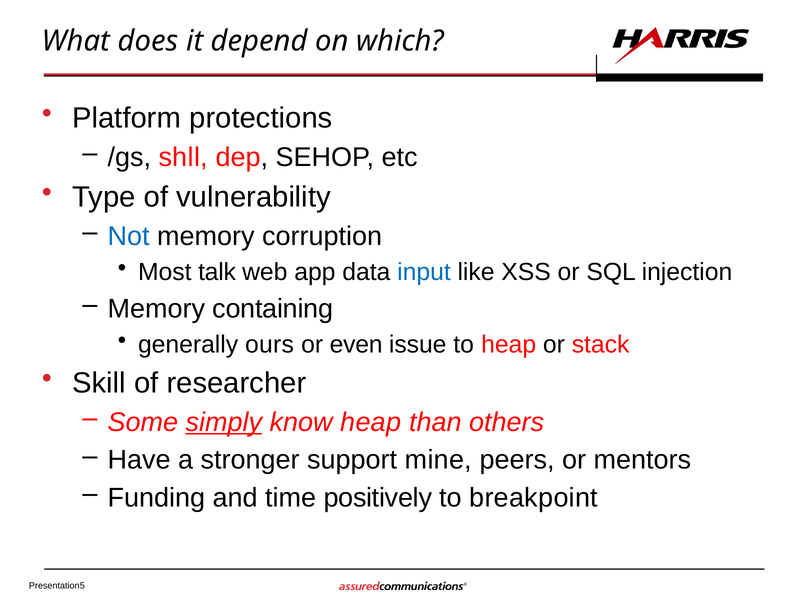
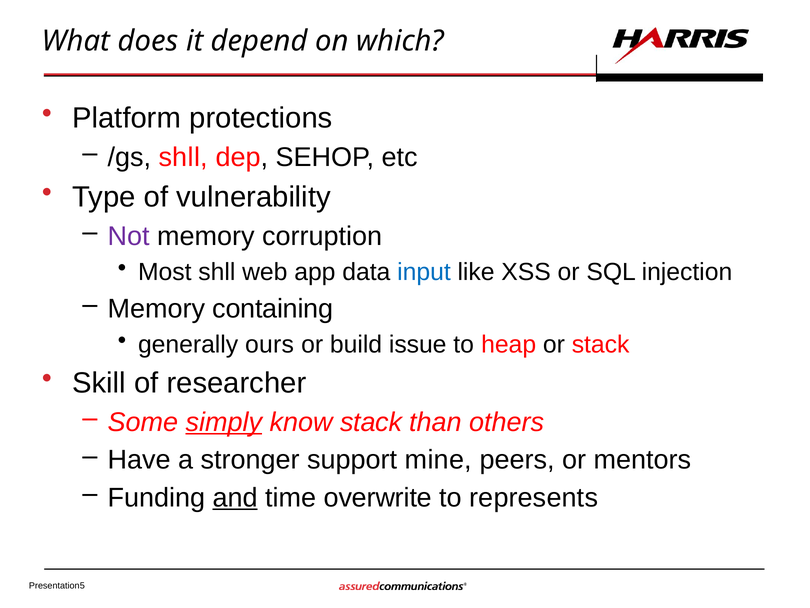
Not colour: blue -> purple (129, 236)
Most talk: talk -> shll (217, 272)
even: even -> build (356, 344)
know heap: heap -> stack (371, 422)
and underline: none -> present (235, 497)
positively: positively -> overwrite (378, 497)
breakpoint: breakpoint -> represents (534, 497)
